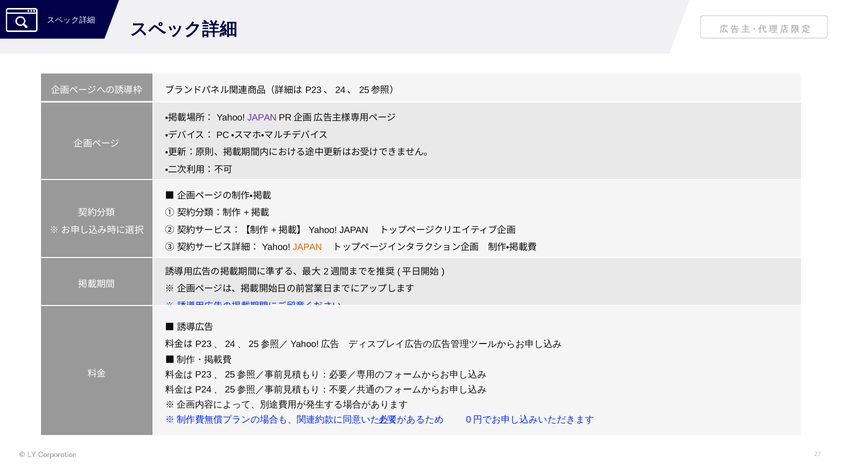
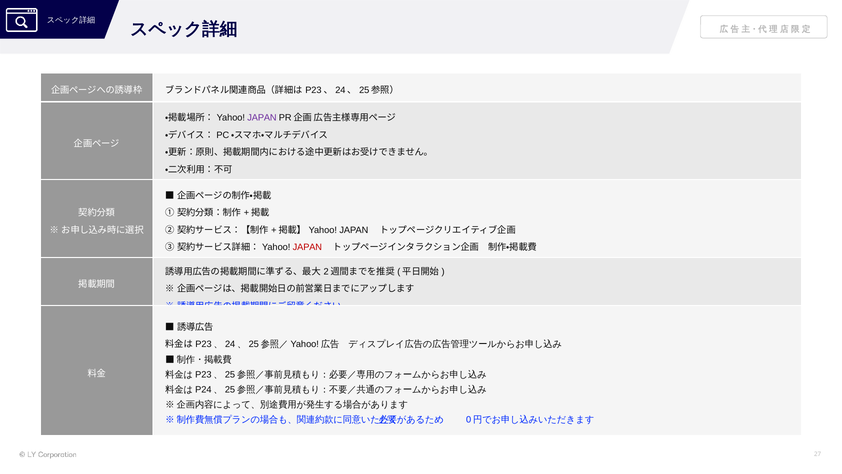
JAPAN colour: orange -> red (307, 247)
